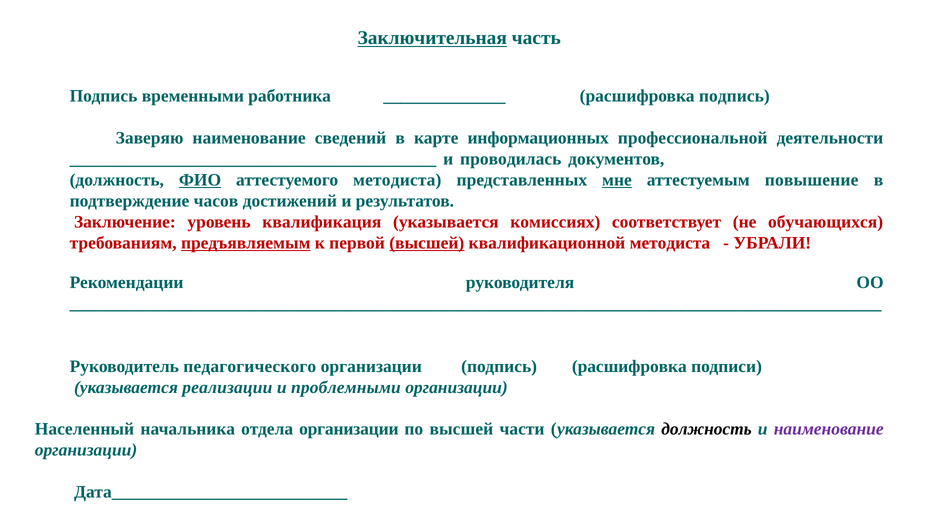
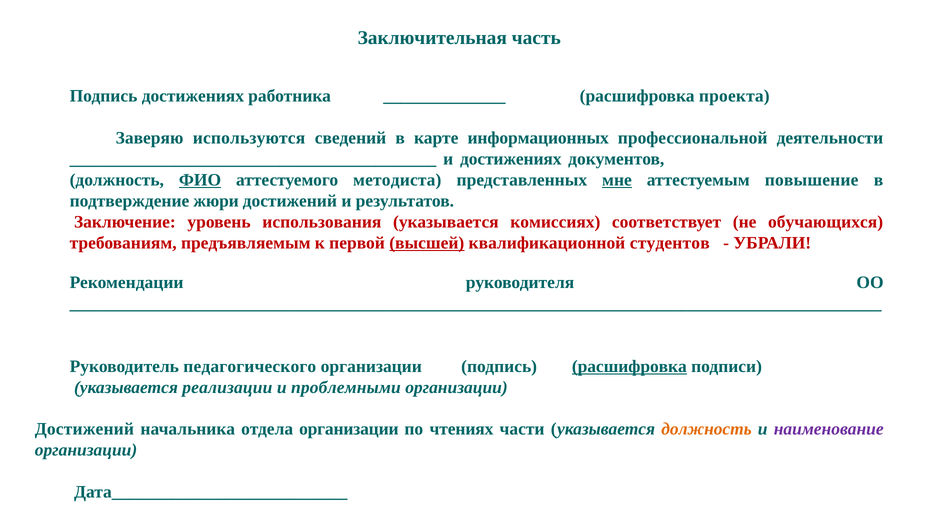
Заключительная underline: present -> none (432, 38)
Подпись временными: временными -> достижениях (193, 96)
расшифровка подпись: подпись -> проекта (734, 96)
Заверяю наименование: наименование -> используются (249, 138)
и проводилась: проводилась -> достижениях (511, 159)
часов: часов -> жюри (216, 201)
квалификация: квалификация -> использования (322, 222)
предъявляемым underline: present -> none (246, 243)
квалификационной методиста: методиста -> студентов (670, 243)
расшифровка underline: none -> present (629, 366)
Населенный: Населенный -> Достижений (84, 429)
по высшей: высшей -> чтениях (461, 429)
должность colour: black -> orange (707, 429)
